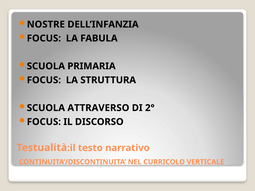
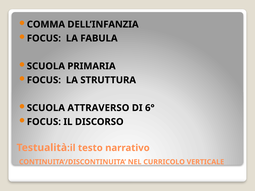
NOSTRE: NOSTRE -> COMMA (46, 24)
2°: 2° -> 6° (150, 108)
